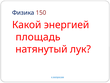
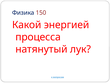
площадь: площадь -> процесса (38, 37)
